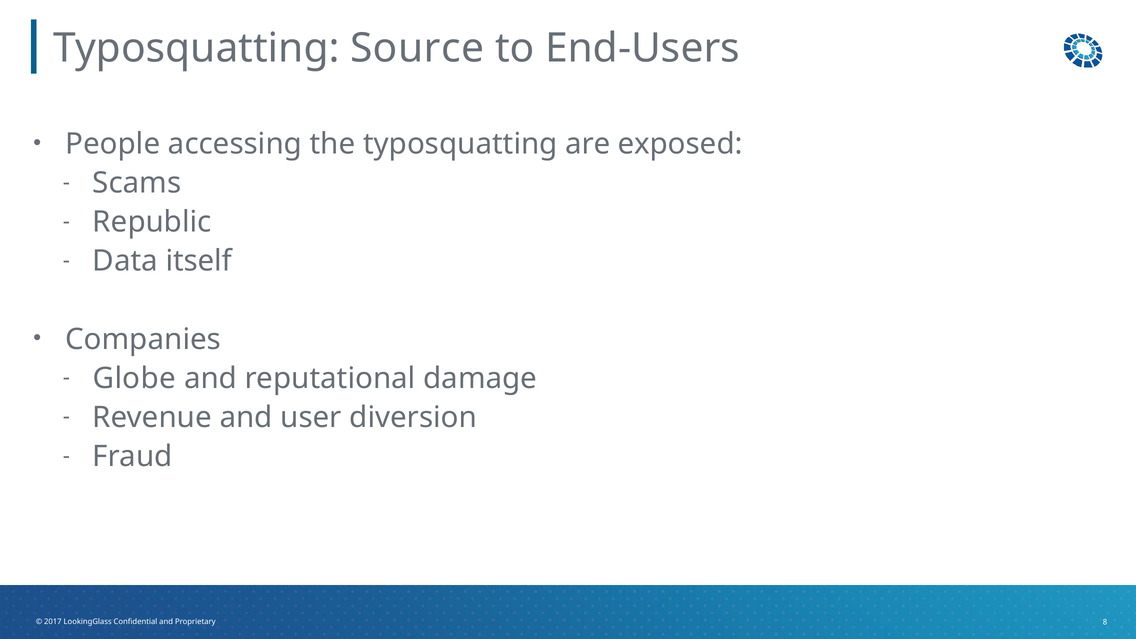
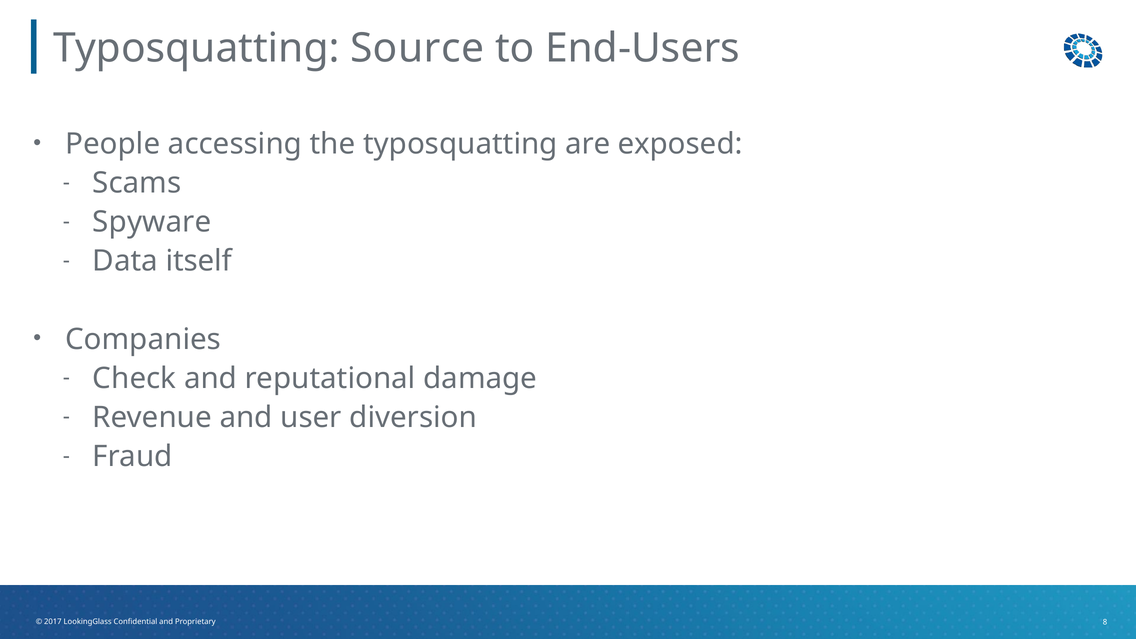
Republic: Republic -> Spyware (152, 222)
Globe: Globe -> Check (134, 378)
